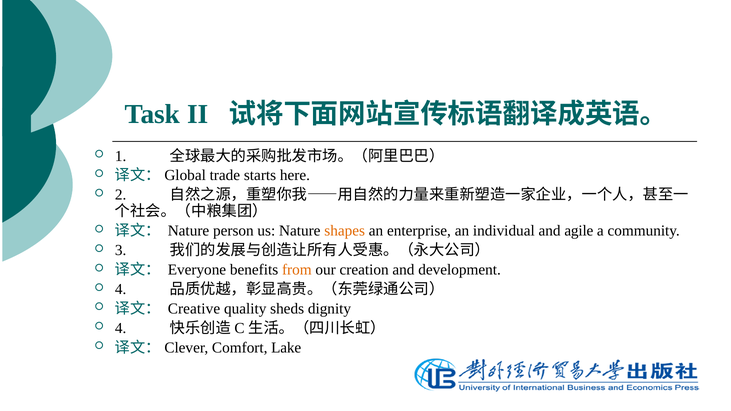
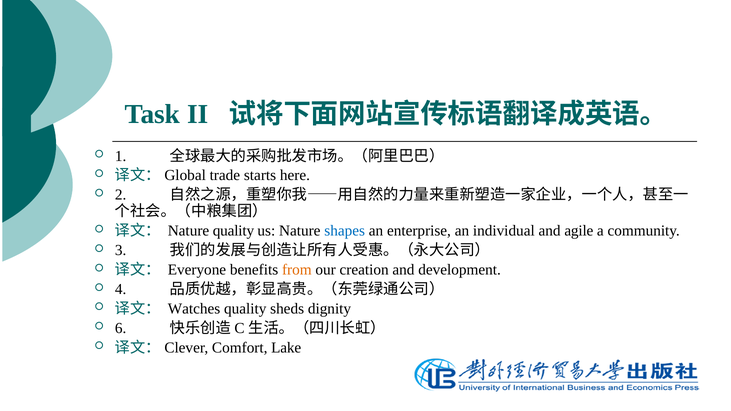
Nature person: person -> quality (233, 231)
shapes colour: orange -> blue (345, 231)
Creative: Creative -> Watches (194, 309)
4: 4 -> 6 (121, 328)
